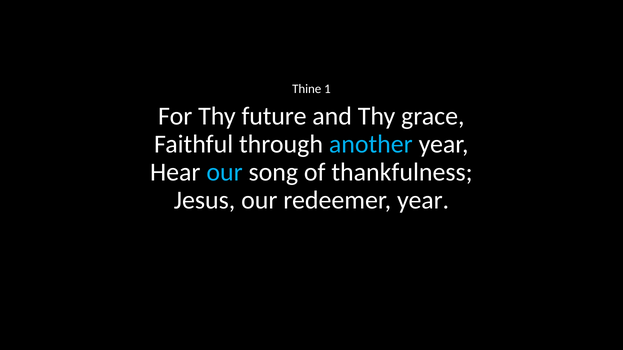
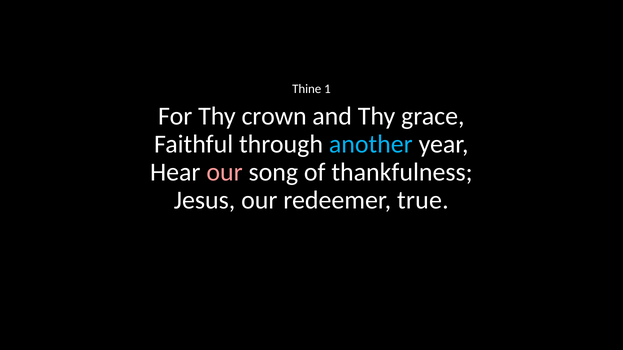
future: future -> crown (274, 116)
our colour: light blue -> pink (225, 172)
redeemer year: year -> true (423, 200)
